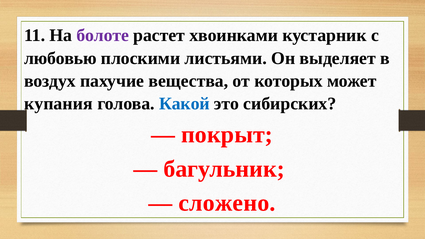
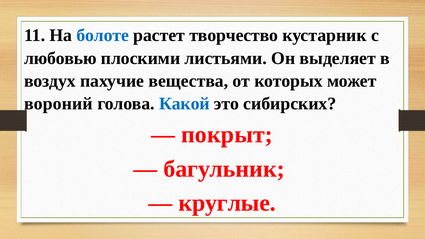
болоте colour: purple -> blue (103, 35)
хвоинками: хвоинками -> творчество (234, 35)
купания: купания -> вороний (58, 104)
сложено: сложено -> круглые (227, 203)
